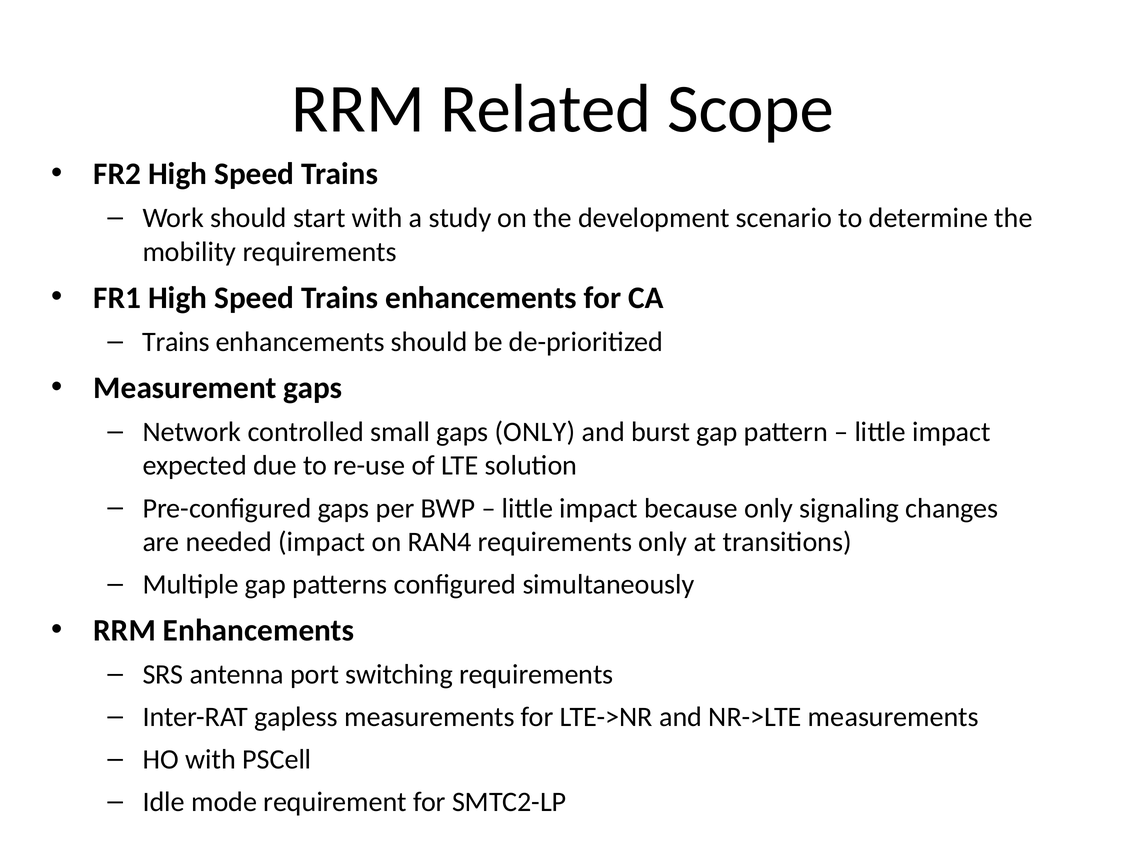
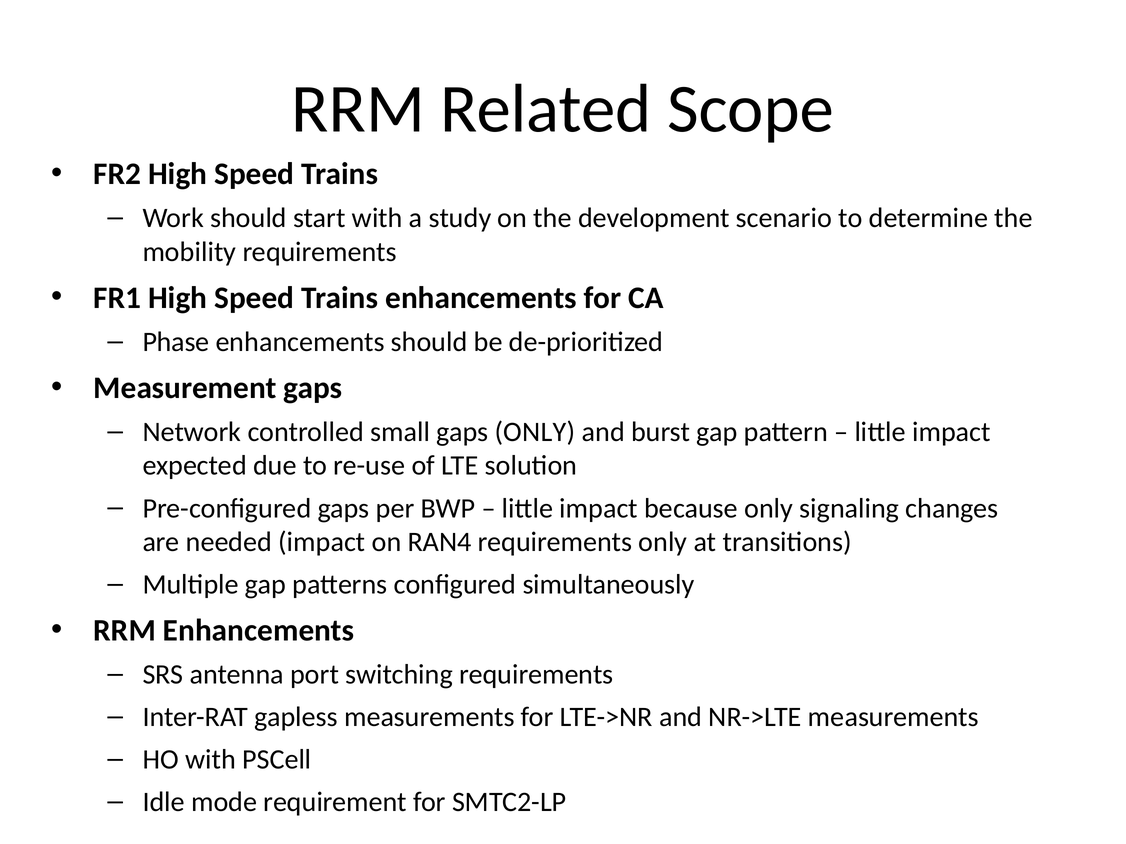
Trains: Trains -> Phase (176, 342)
